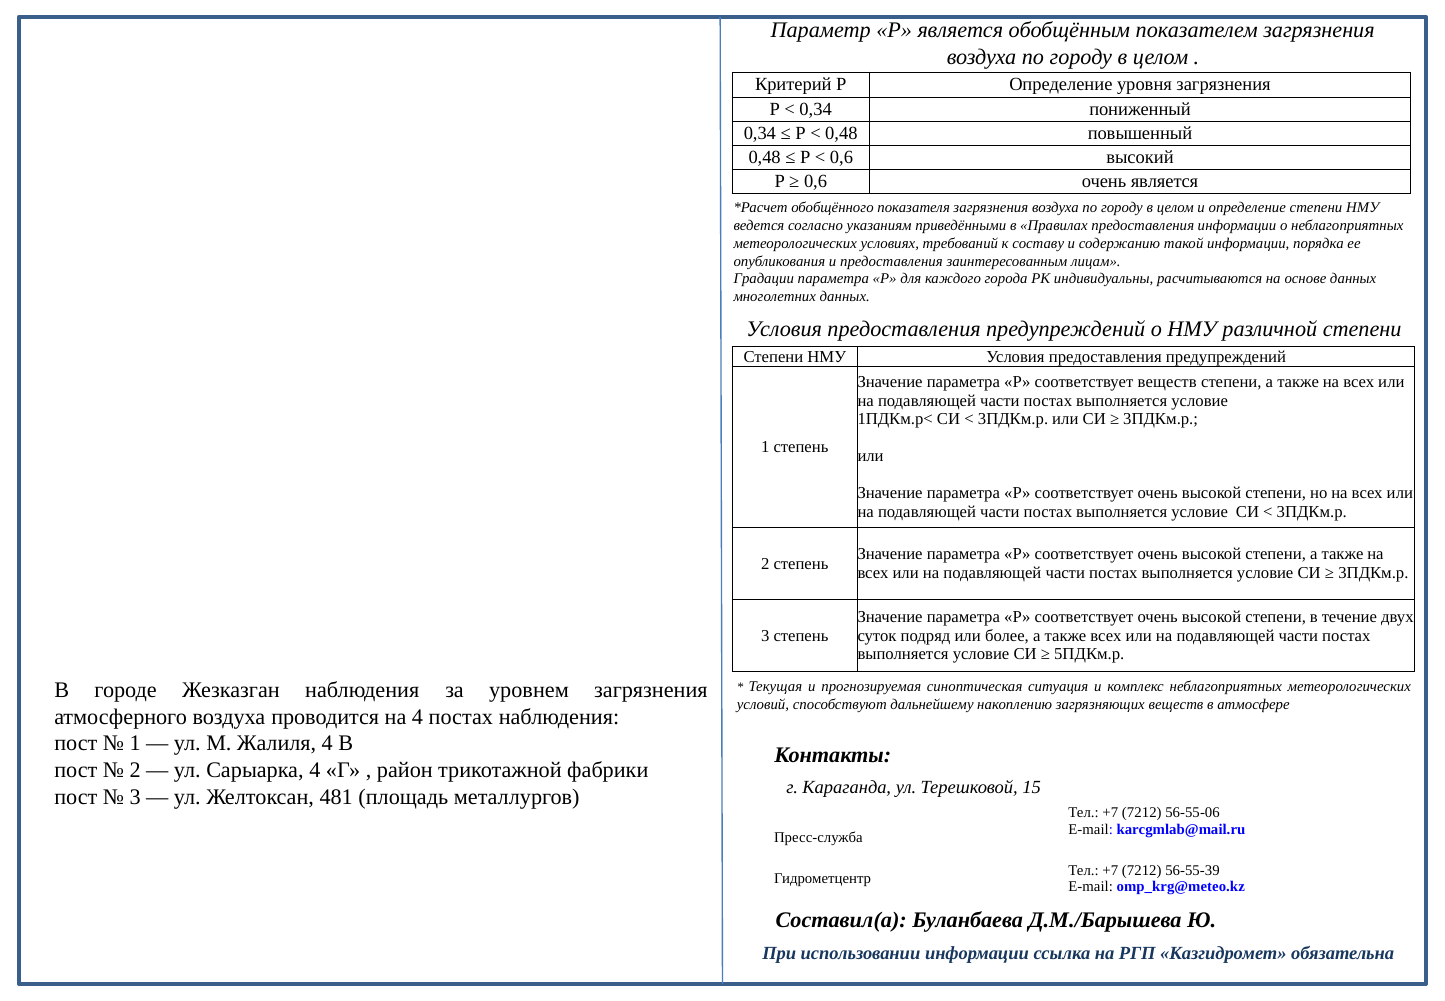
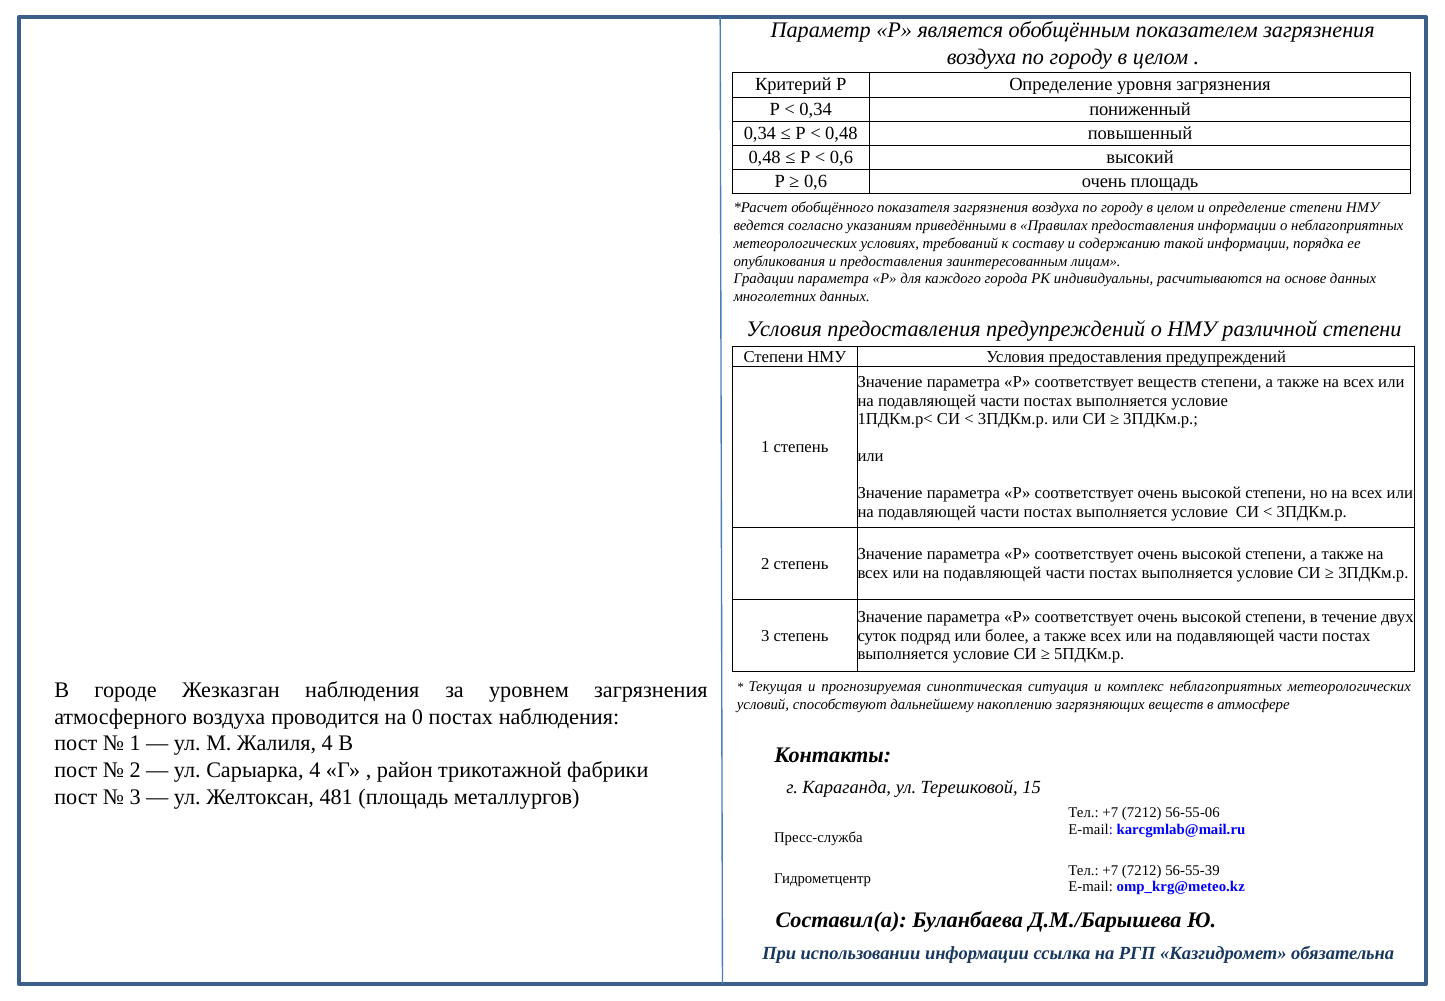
очень является: является -> площадь (1164, 181)
на 4: 4 -> 0 (418, 716)
